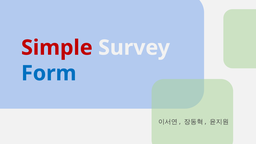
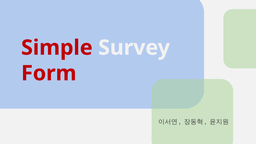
Form colour: blue -> red (49, 73)
